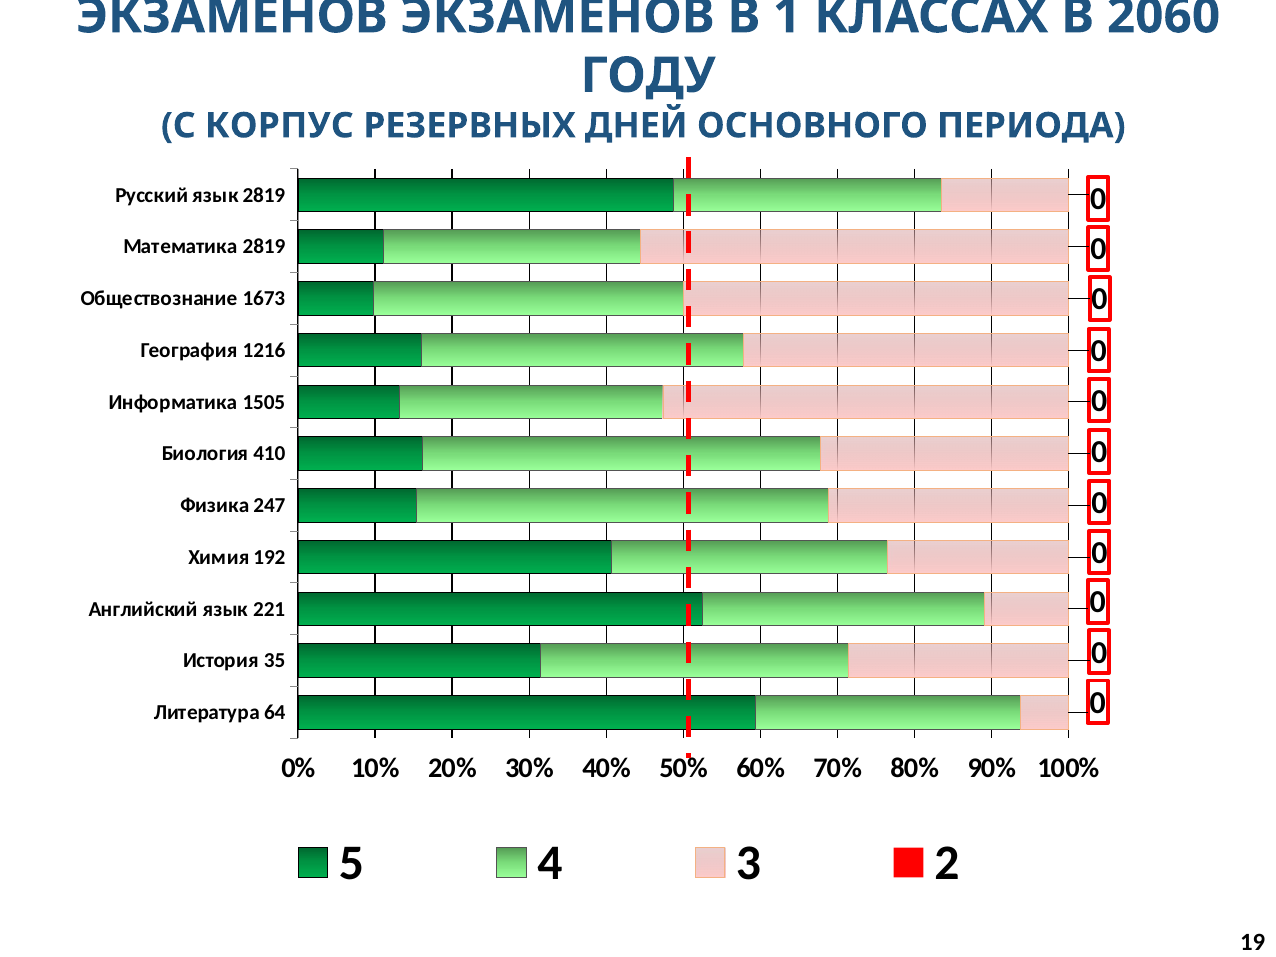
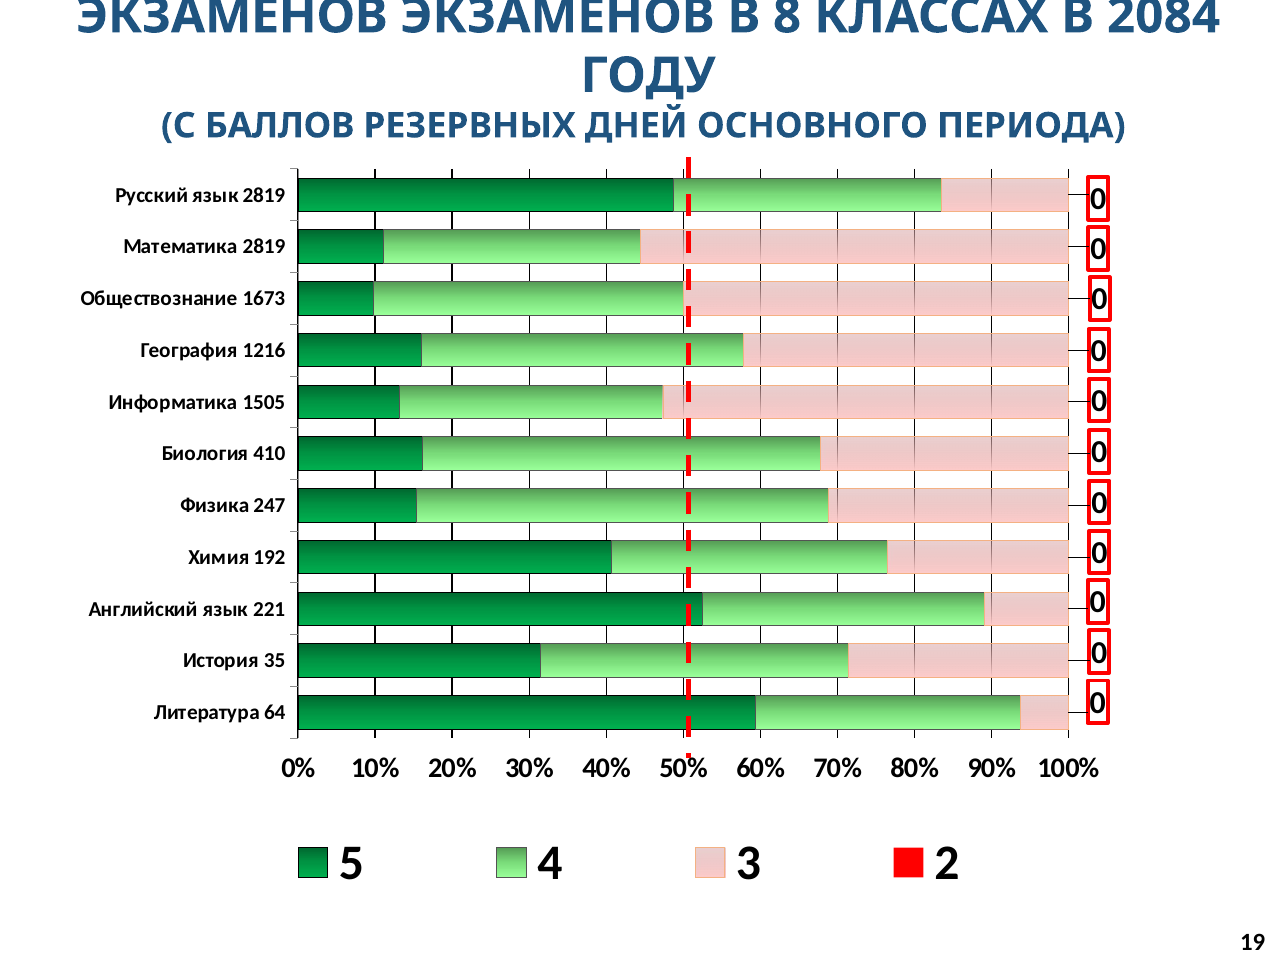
1: 1 -> 8 (787, 16)
2060: 2060 -> 2084 (1164, 16)
КОРПУС: КОРПУС -> БАЛЛОВ (280, 126)
